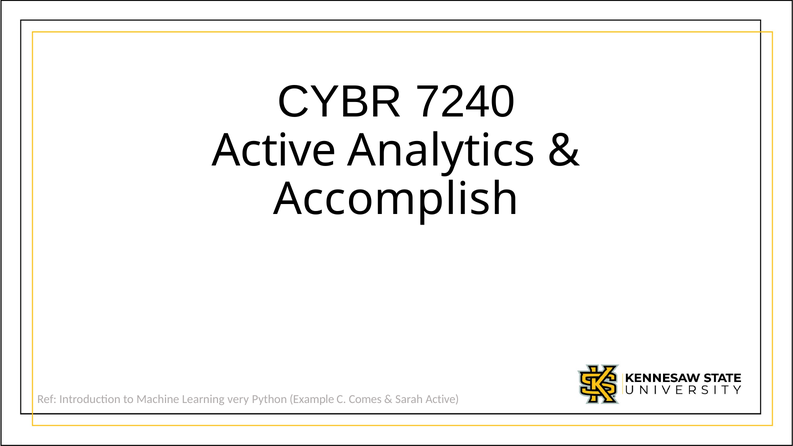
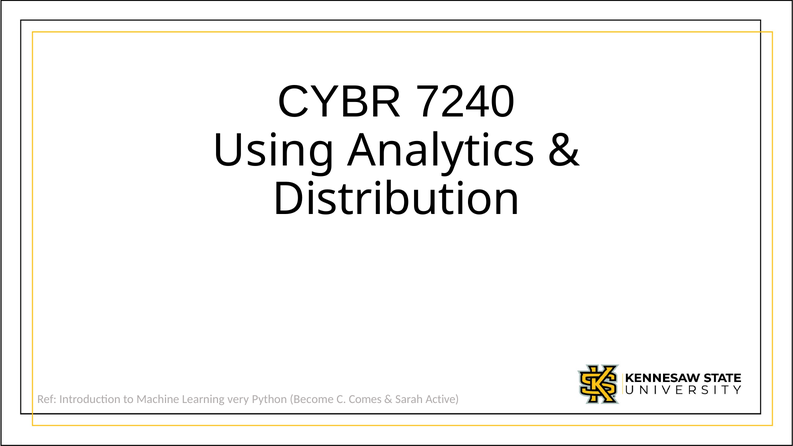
Active: Active -> Using (274, 151)
Accomplish: Accomplish -> Distribution (397, 200)
Example: Example -> Become (312, 399)
